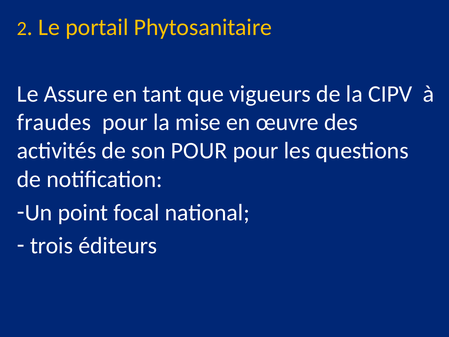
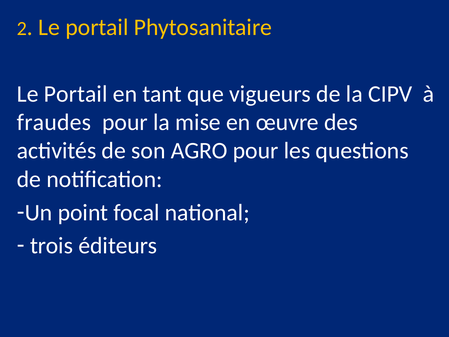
Assure: Assure -> Portail (76, 94)
son POUR: POUR -> AGRO (199, 151)
